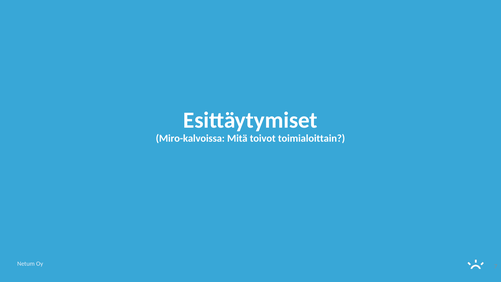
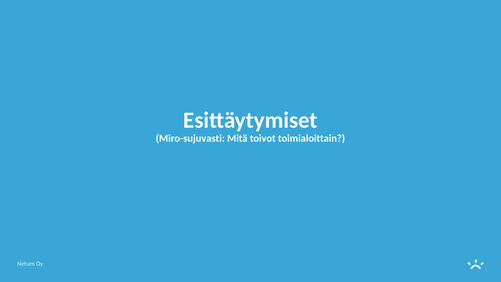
Miro-kalvoissa: Miro-kalvoissa -> Miro-sujuvasti (190, 138)
